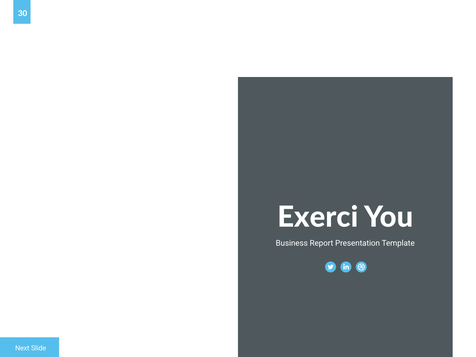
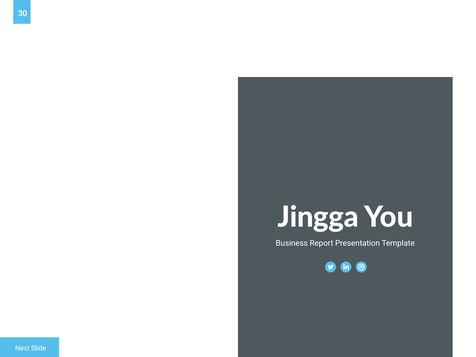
Exerci: Exerci -> Jingga (318, 217)
